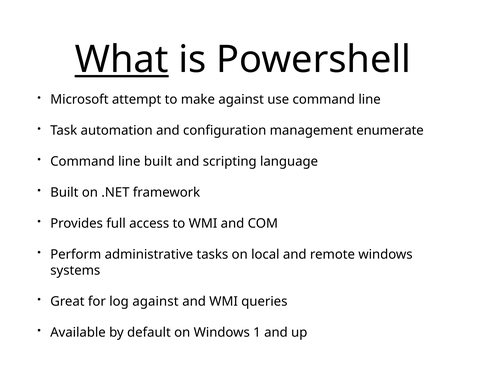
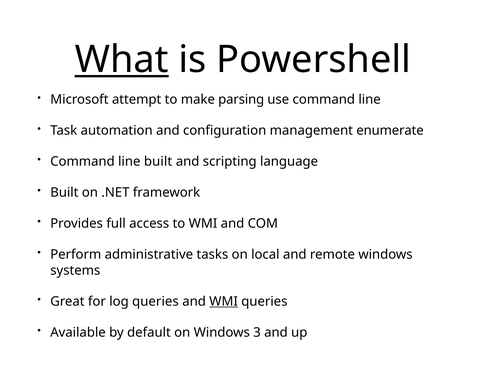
make against: against -> parsing (241, 99)
log against: against -> queries (155, 301)
WMI underline: none -> present (224, 301)
1: 1 -> 3 (257, 332)
